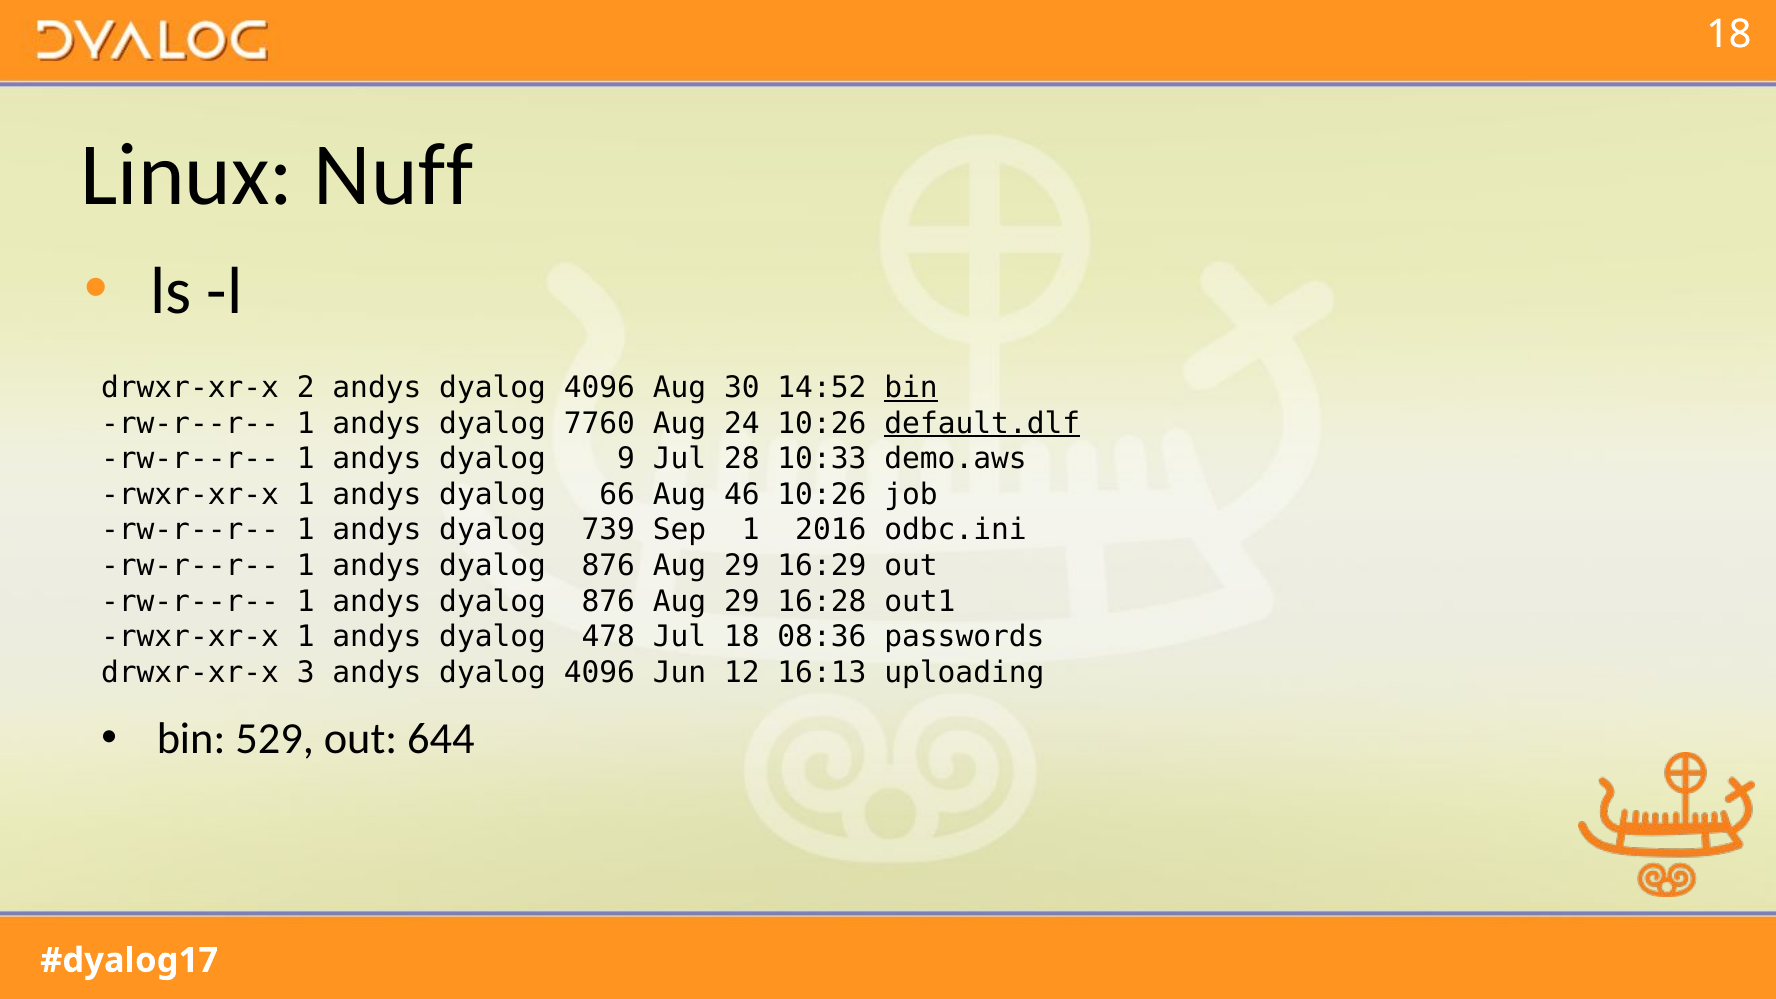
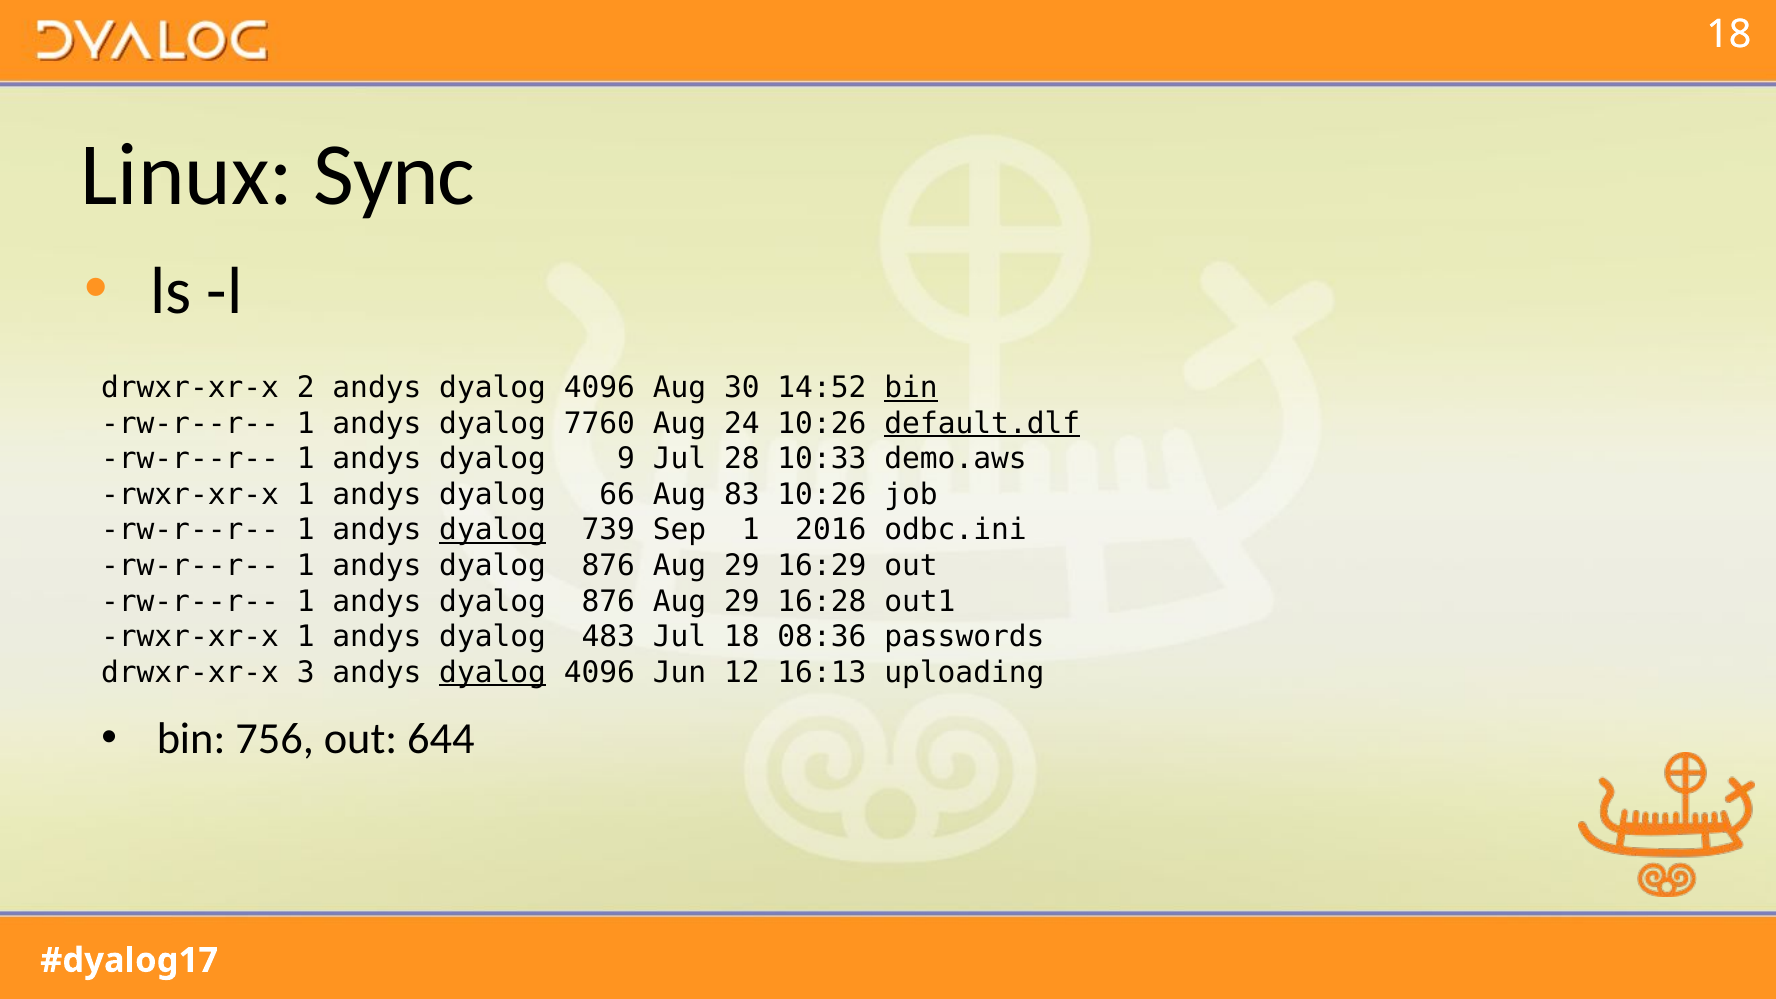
Nuff: Nuff -> Sync (394, 175)
46: 46 -> 83 (742, 495)
dyalog underline: none -> present (493, 530)
478: 478 -> 483 (608, 637)
dyalog underline: none -> present (493, 672)
529: 529 -> 756 (275, 739)
